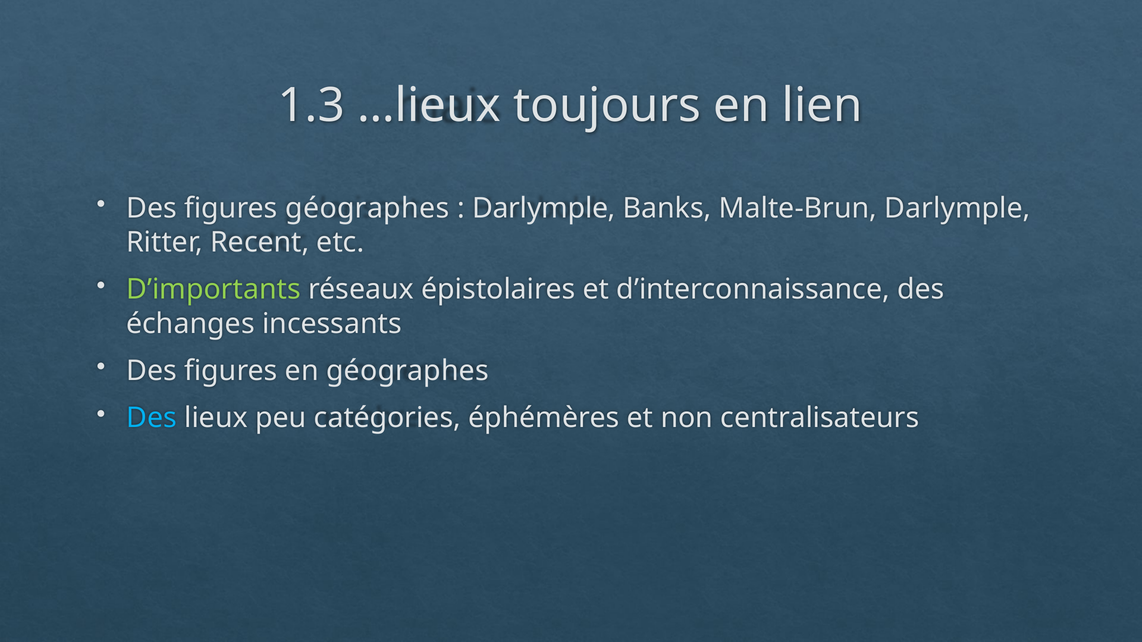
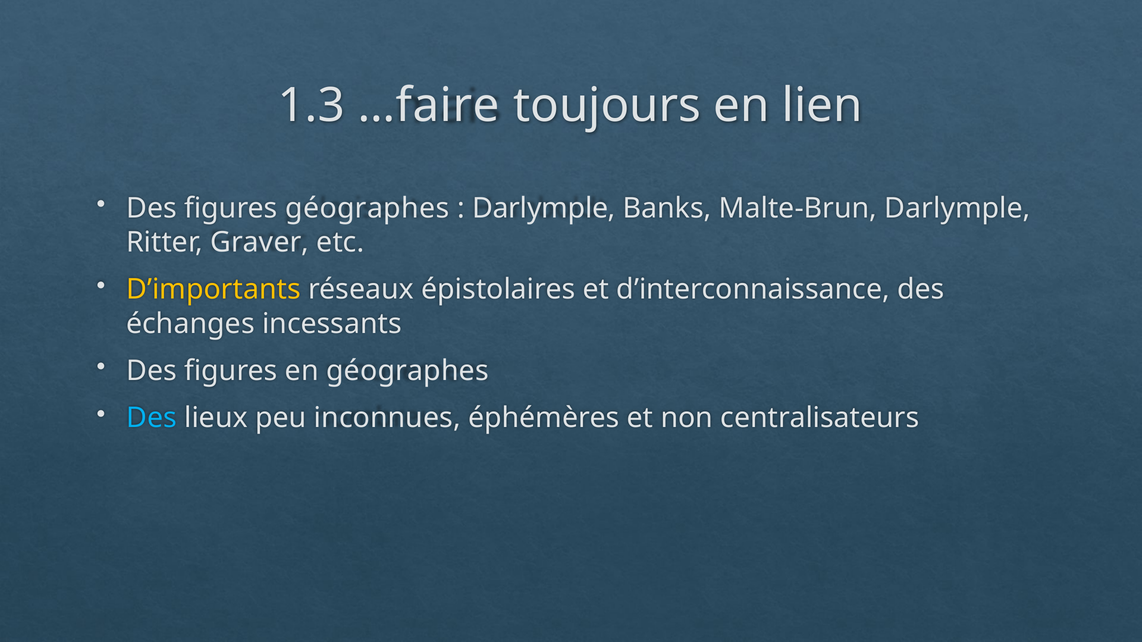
…lieux: …lieux -> …faire (429, 106)
Recent: Recent -> Graver (260, 242)
D’importants colour: light green -> yellow (213, 290)
catégories: catégories -> inconnues (387, 418)
